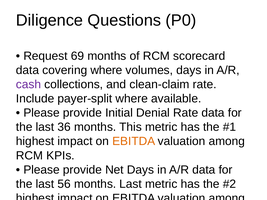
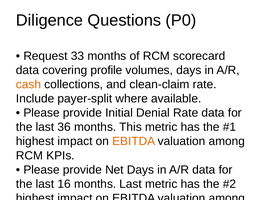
69: 69 -> 33 (78, 56)
covering where: where -> profile (106, 70)
cash colour: purple -> orange (29, 84)
56: 56 -> 16 (64, 184)
